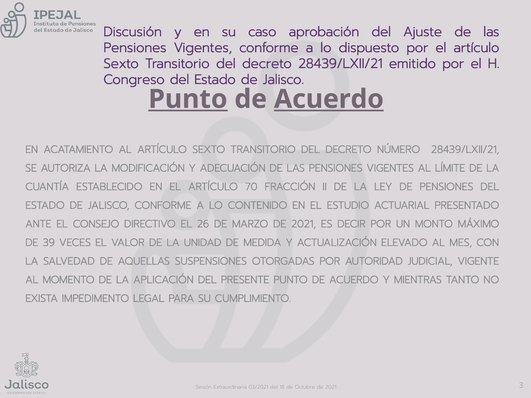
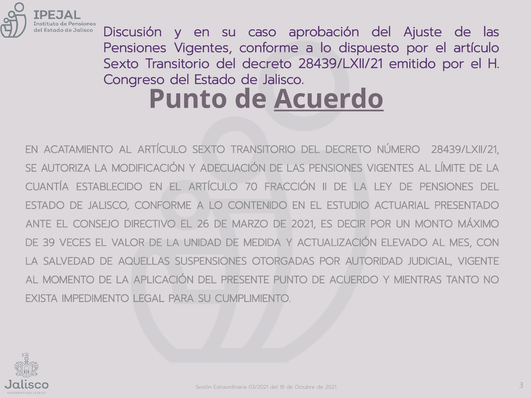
Punto underline: present -> none (188, 99)
